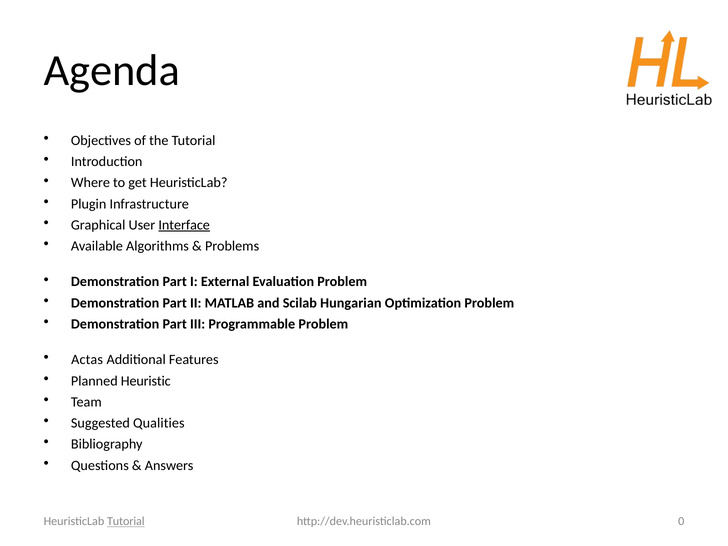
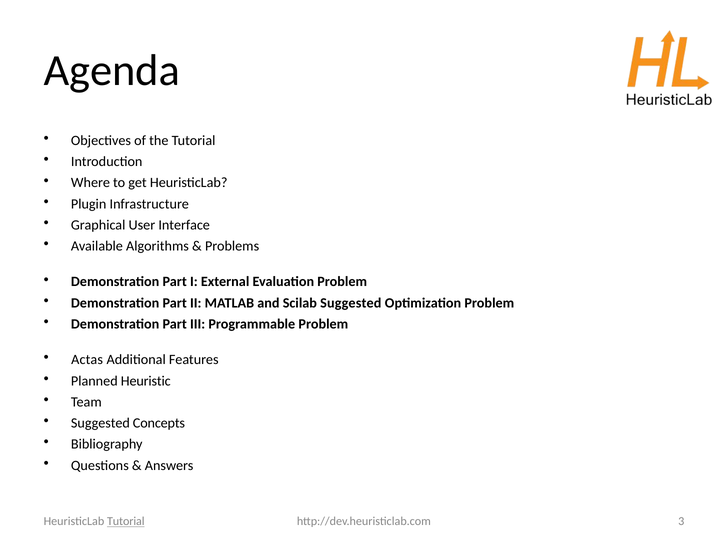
Interface underline: present -> none (184, 225)
Scilab Hungarian: Hungarian -> Suggested (351, 303)
Qualities: Qualities -> Concepts (159, 423)
0: 0 -> 3 (681, 521)
